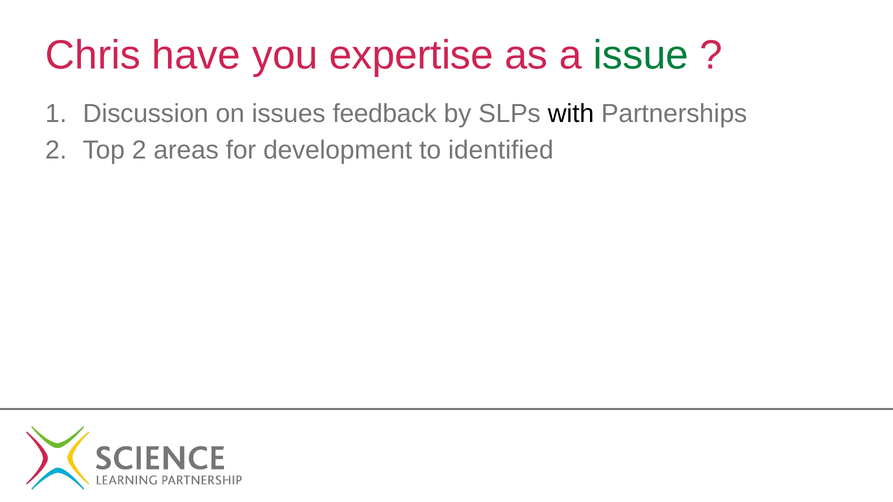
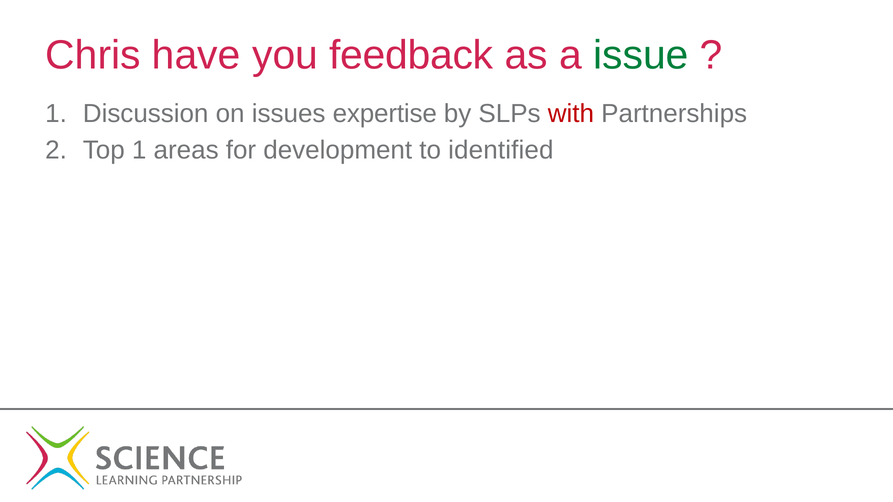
expertise: expertise -> feedback (411, 55)
feedback: feedback -> expertise (385, 114)
with colour: black -> red (571, 114)
Top 2: 2 -> 1 (139, 150)
